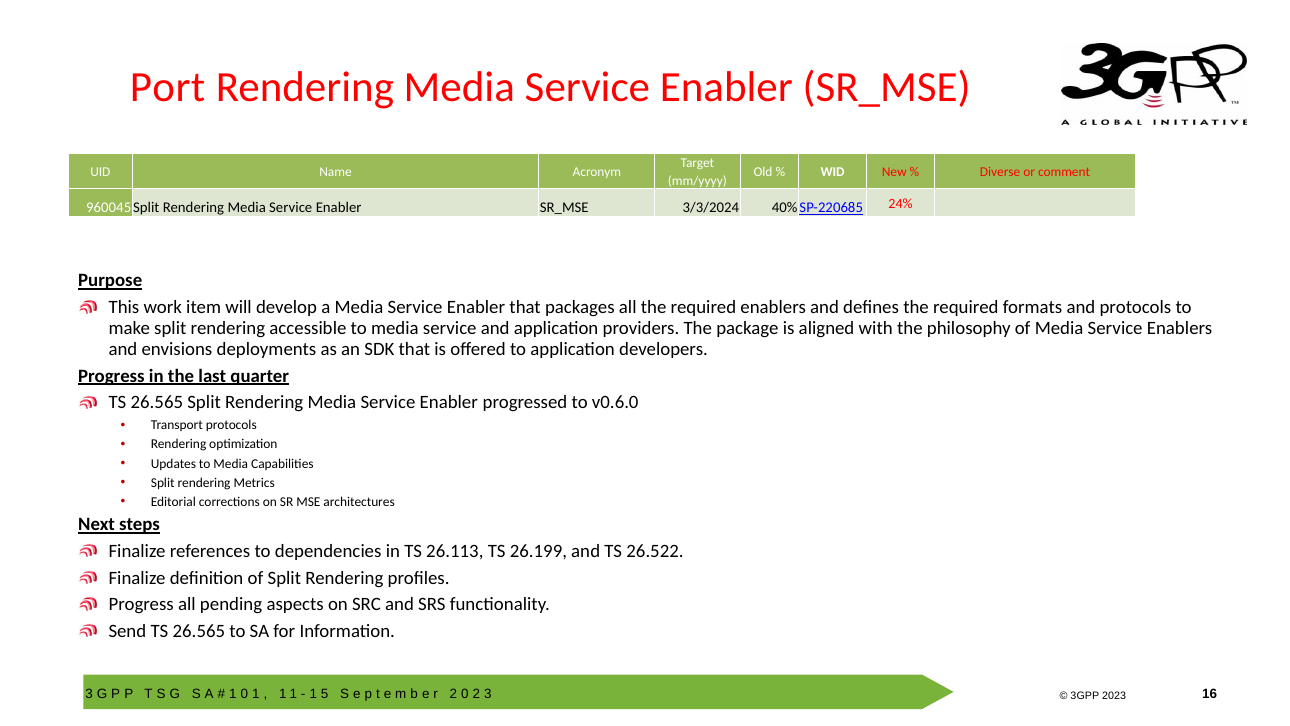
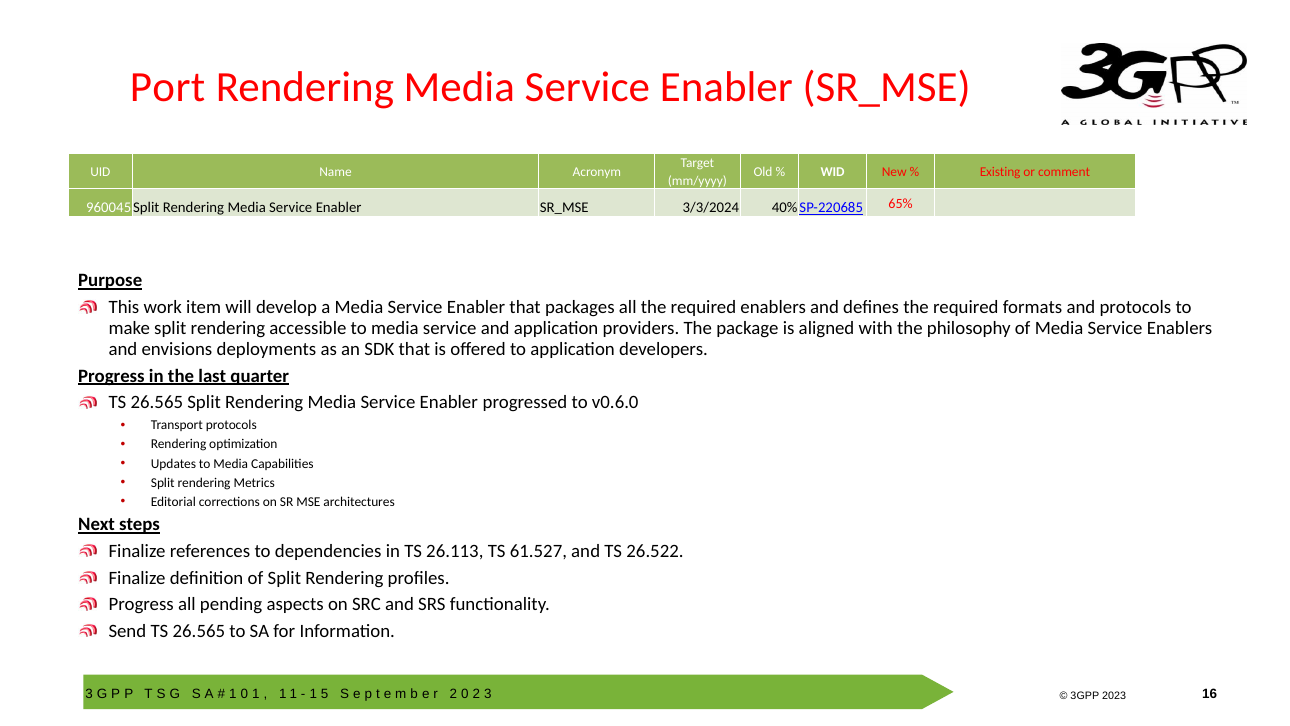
Diverse: Diverse -> Existing (1000, 172)
24%: 24% -> 65% (901, 203)
26.199: 26.199 -> 61.527 (538, 551)
